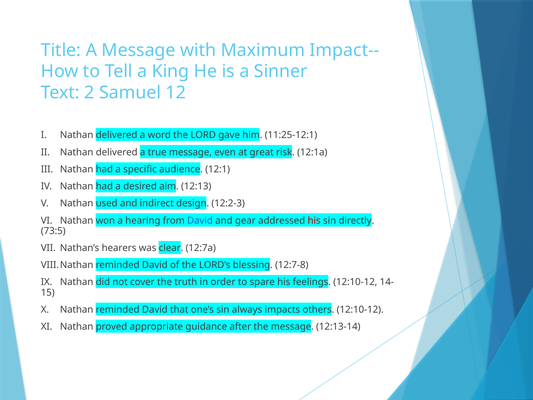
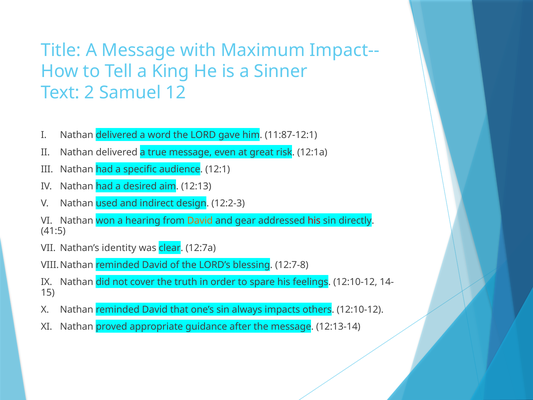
11:25-12:1: 11:25-12:1 -> 11:87-12:1 (291, 135)
David colour: blue -> orange (200, 220)
73:5: 73:5 -> 41:5 (53, 231)
hearers: hearers -> identity (119, 248)
